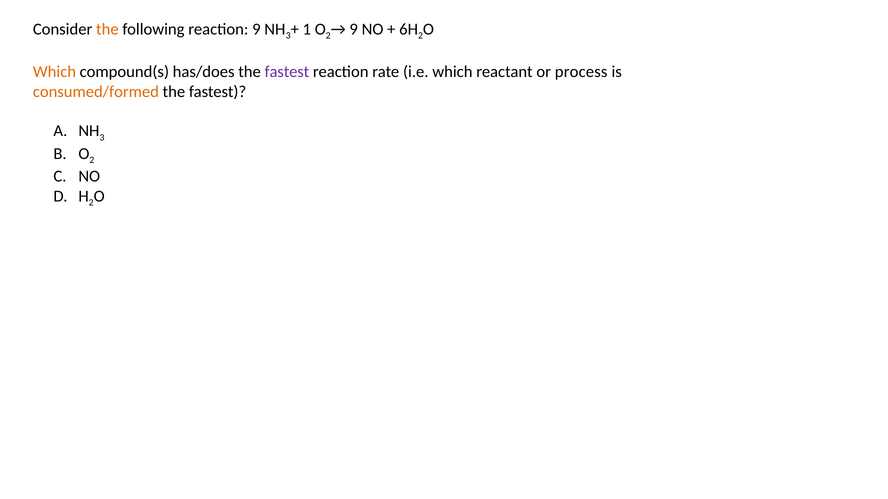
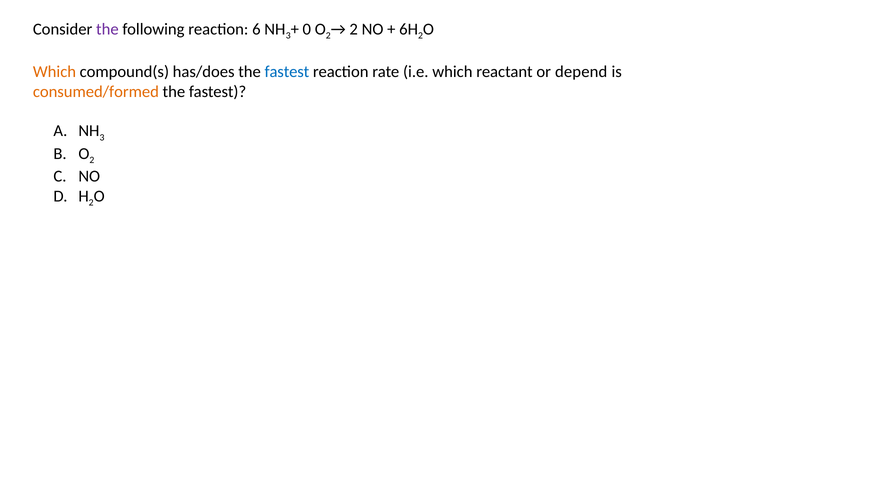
the colour: orange -> purple (107, 29)
reaction 9: 9 -> 6 (256, 29)
1: 1 -> 0 (307, 29)
9: 9 -> 2 (354, 29)
fastest colour: purple -> blue (287, 72)
process: process -> depend (581, 72)
